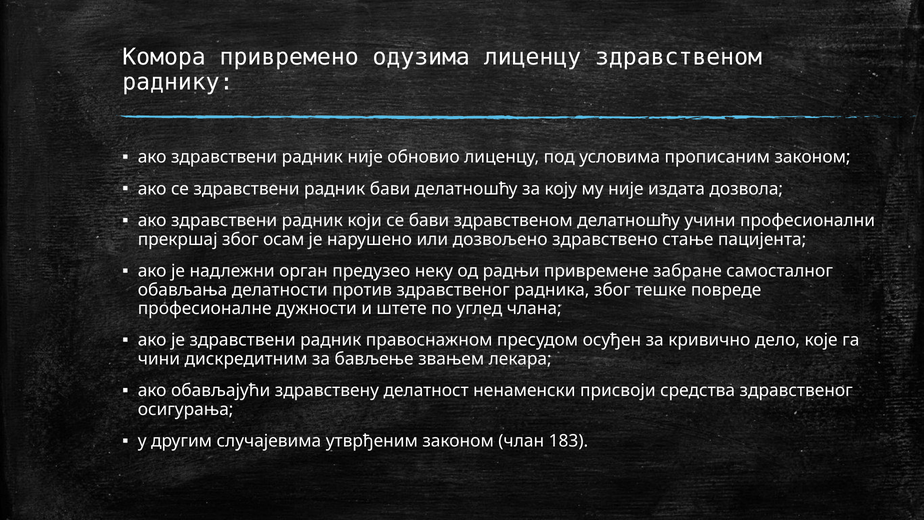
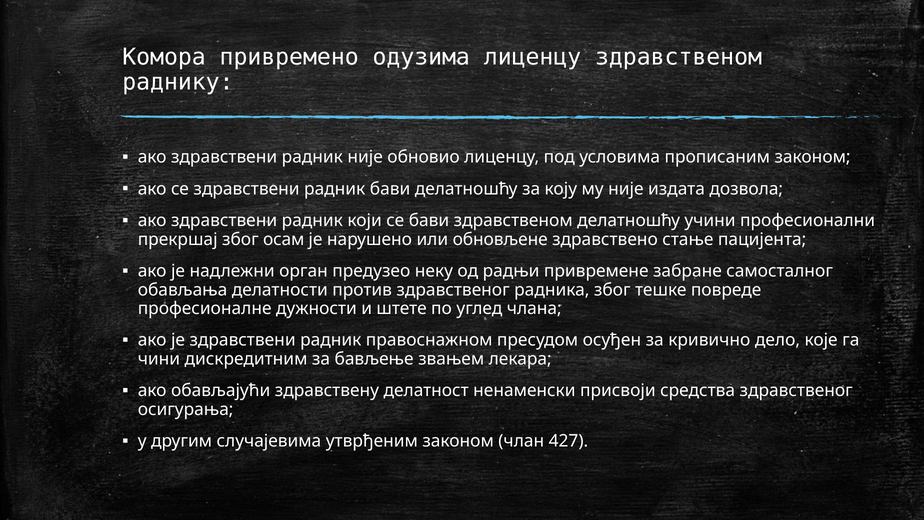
дозвољено: дозвољено -> обновљене (500, 239)
183: 183 -> 427 (568, 441)
